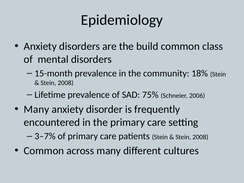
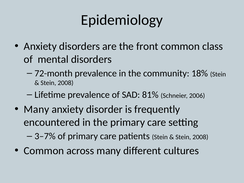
build: build -> front (147, 46)
15-month: 15-month -> 72-month (54, 73)
75%: 75% -> 81% (150, 95)
